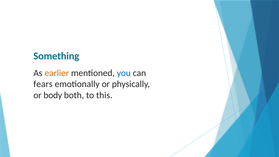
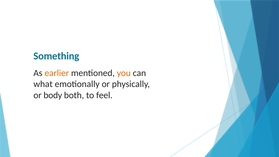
you colour: blue -> orange (124, 73)
fears: fears -> what (43, 84)
this: this -> feel (104, 95)
